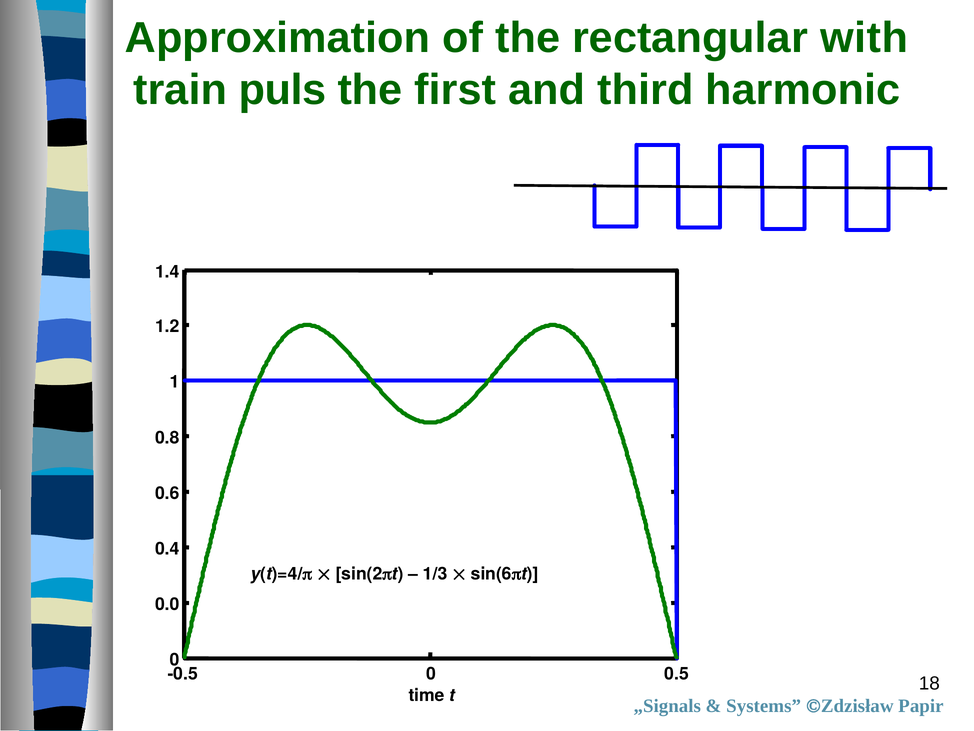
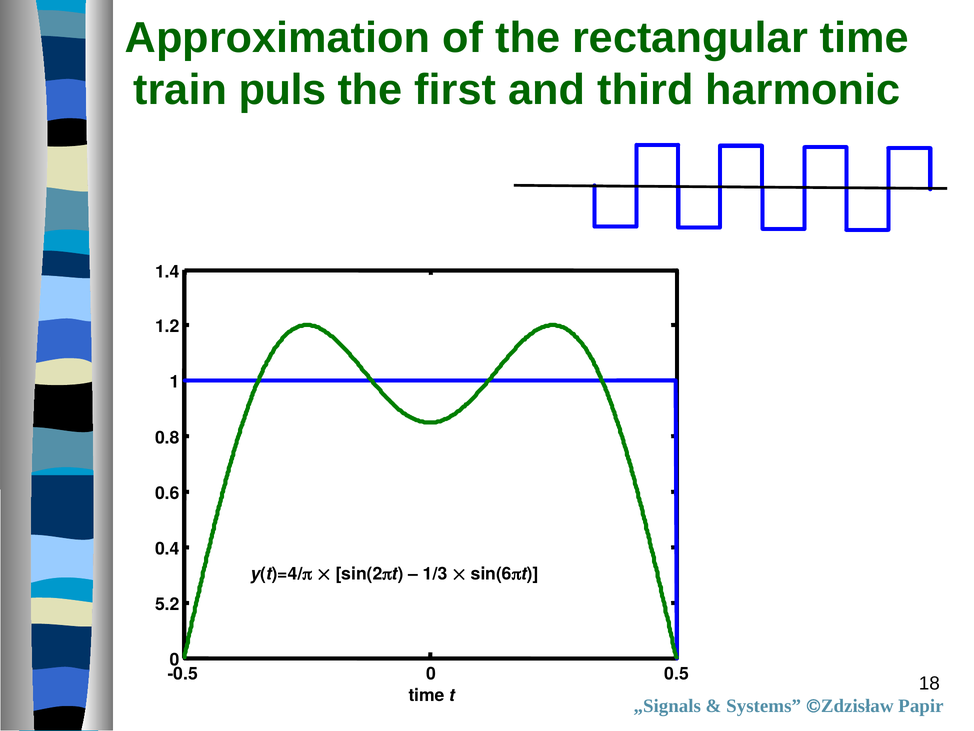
rectangular with: with -> time (864, 38)
0.0: 0.0 -> 5.2 (167, 604)
